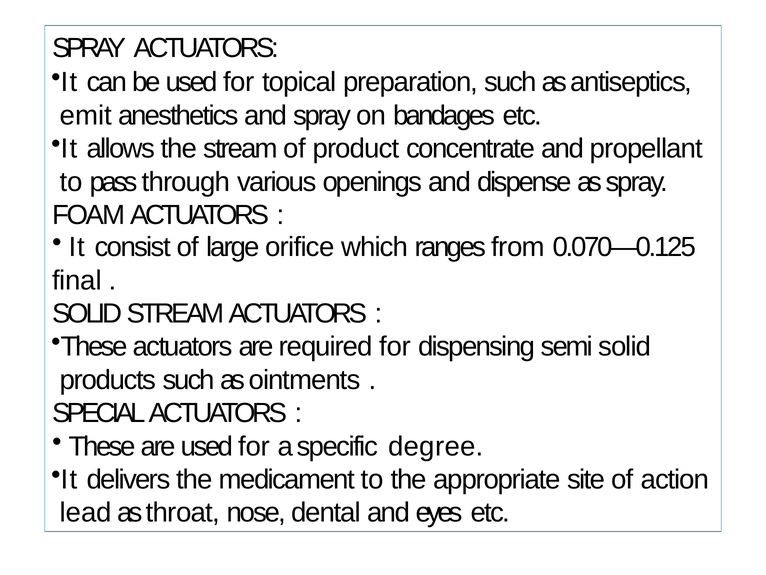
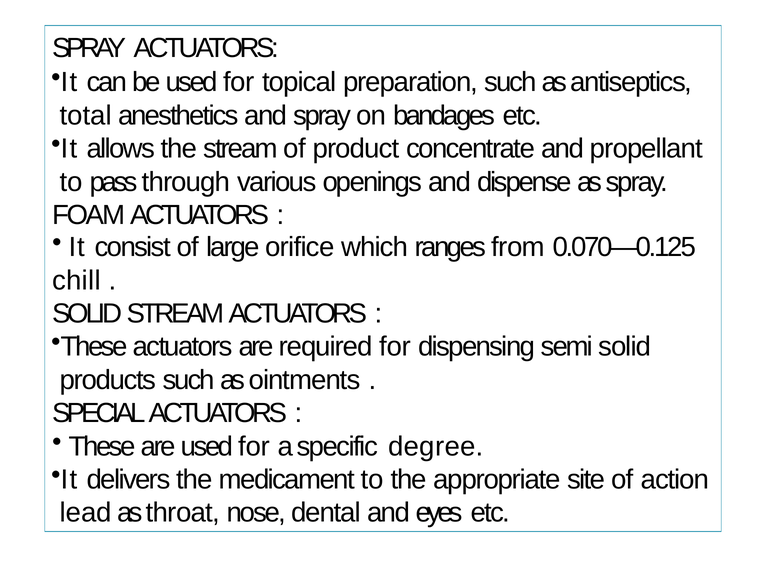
emit: emit -> total (86, 115)
final: final -> chill (77, 280)
